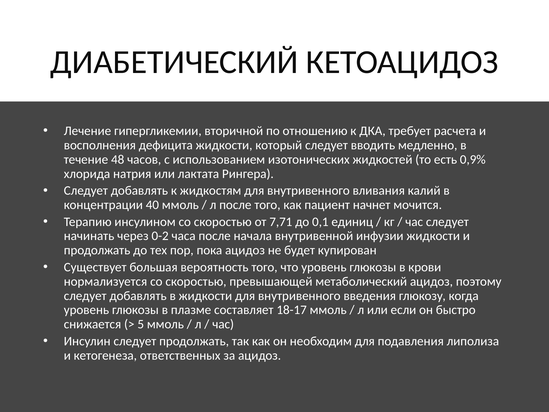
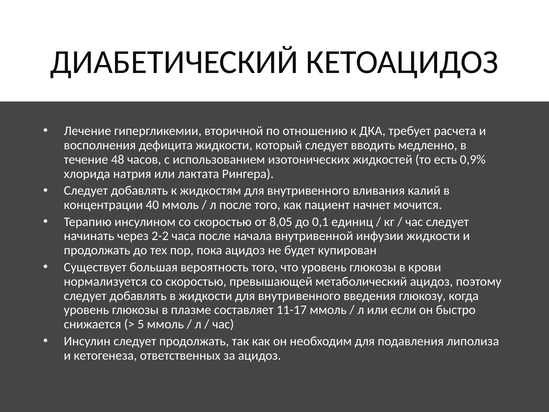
7,71: 7,71 -> 8,05 (281, 222)
0-2: 0-2 -> 2-2 (160, 236)
18-17: 18-17 -> 11-17 (292, 310)
